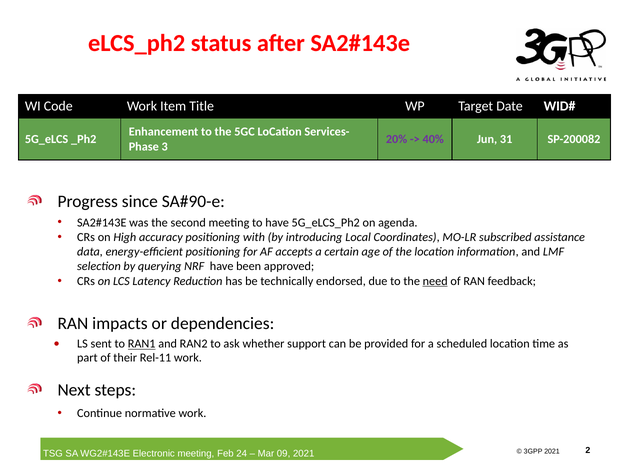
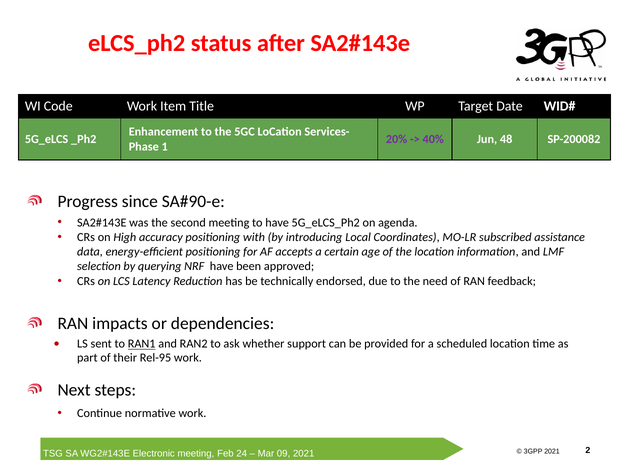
31: 31 -> 48 (506, 139)
3: 3 -> 1 (165, 146)
need underline: present -> none (435, 281)
Rel-11: Rel-11 -> Rel-95 (155, 357)
